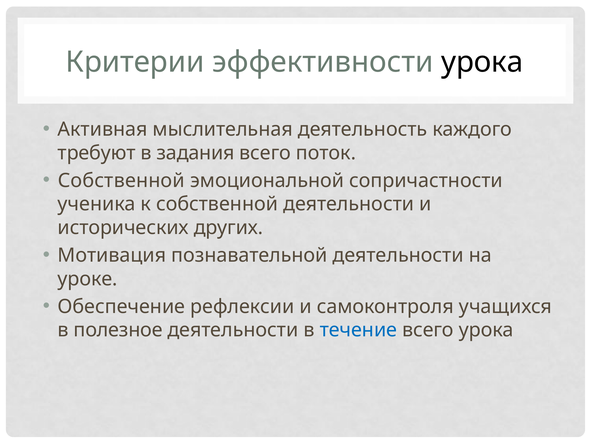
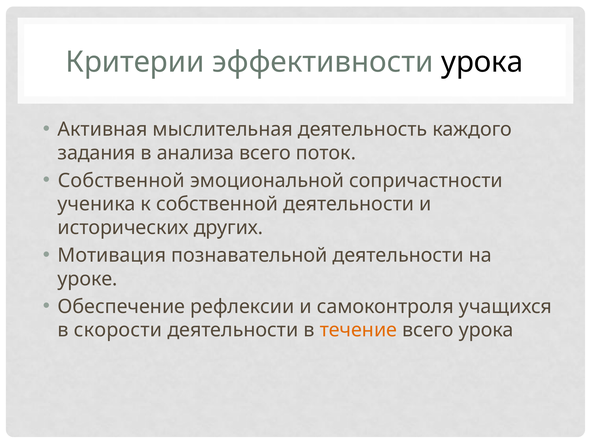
требуют: требуют -> задания (97, 153)
задания: задания -> анализа (196, 153)
полезное: полезное -> скорости (118, 330)
течение colour: blue -> orange (358, 330)
